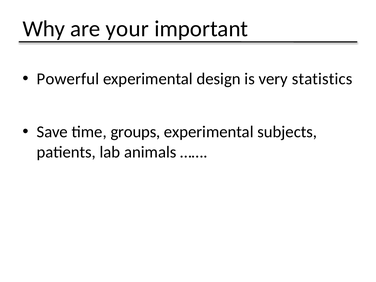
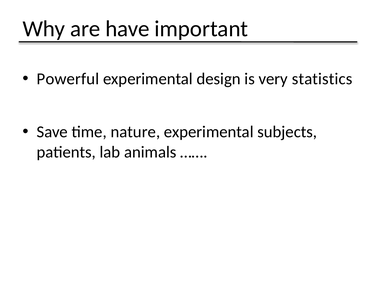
your: your -> have (127, 29)
groups: groups -> nature (135, 132)
